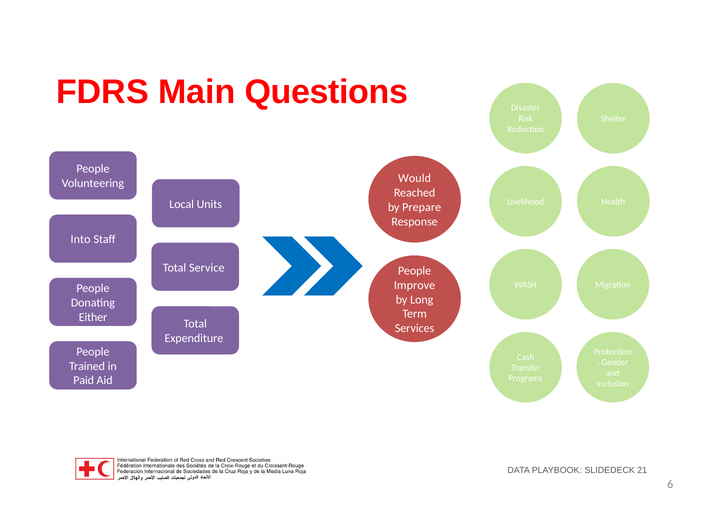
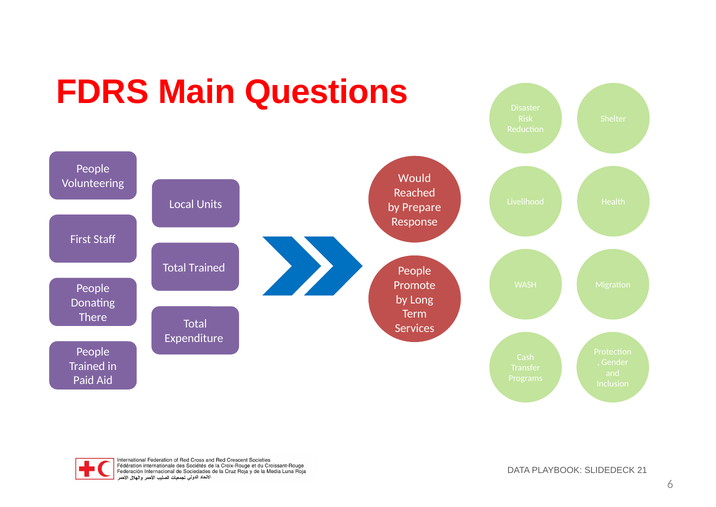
Into: Into -> First (81, 239)
Total Service: Service -> Trained (207, 267)
Improve: Improve -> Promote (415, 285)
Either: Either -> There (93, 317)
